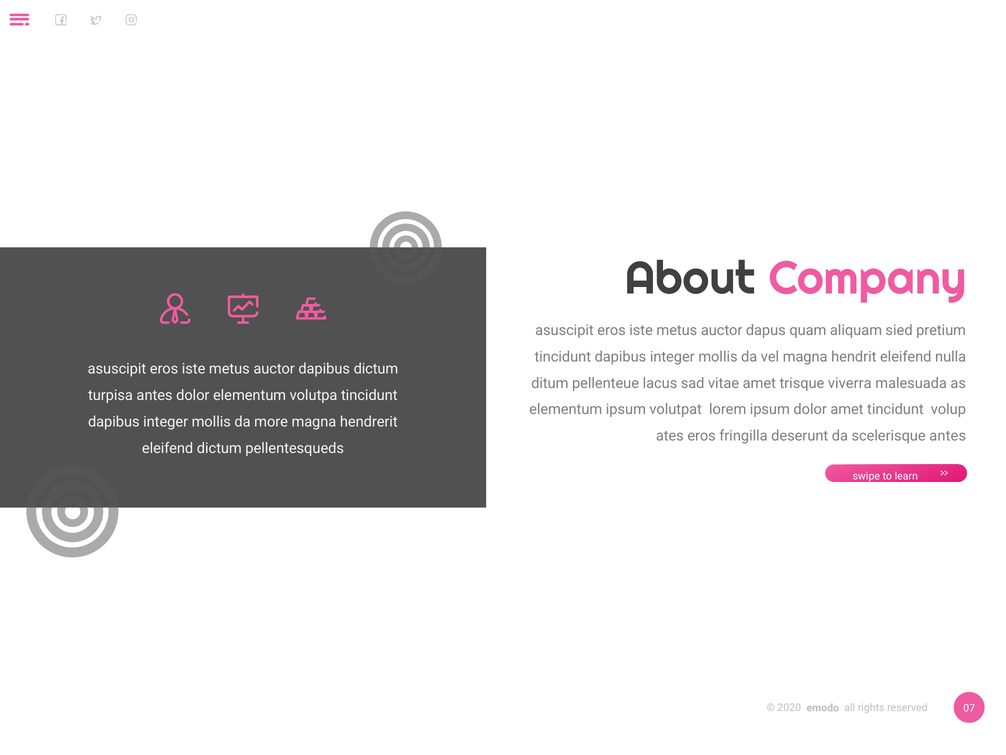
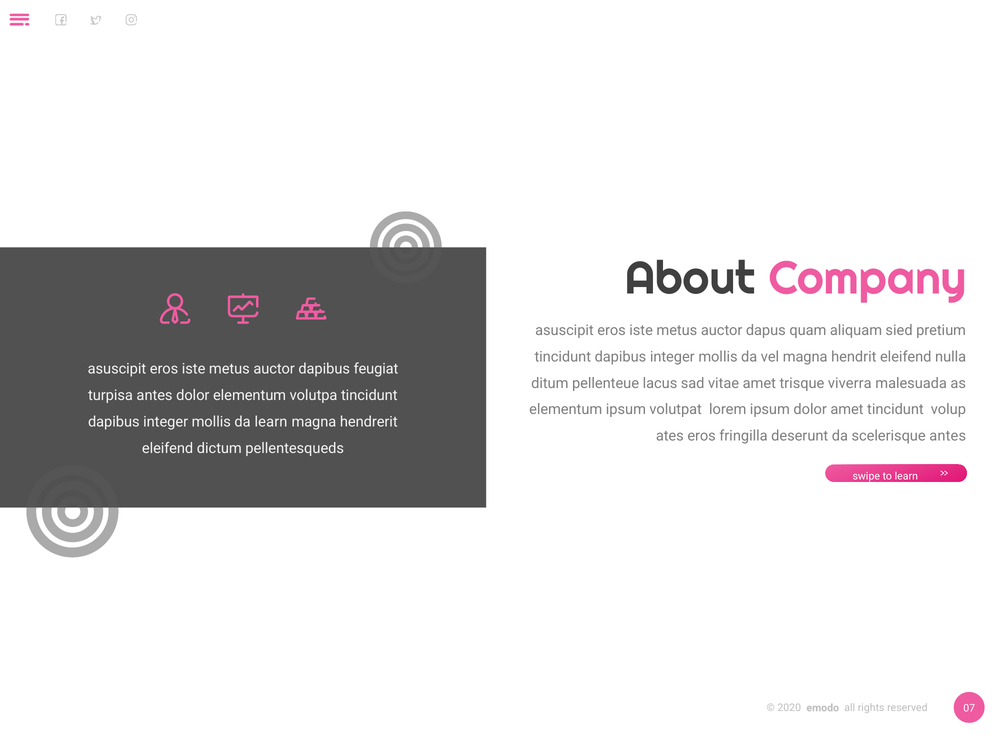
dapibus dictum: dictum -> feugiat (376, 369)
da more: more -> learn (271, 422)
